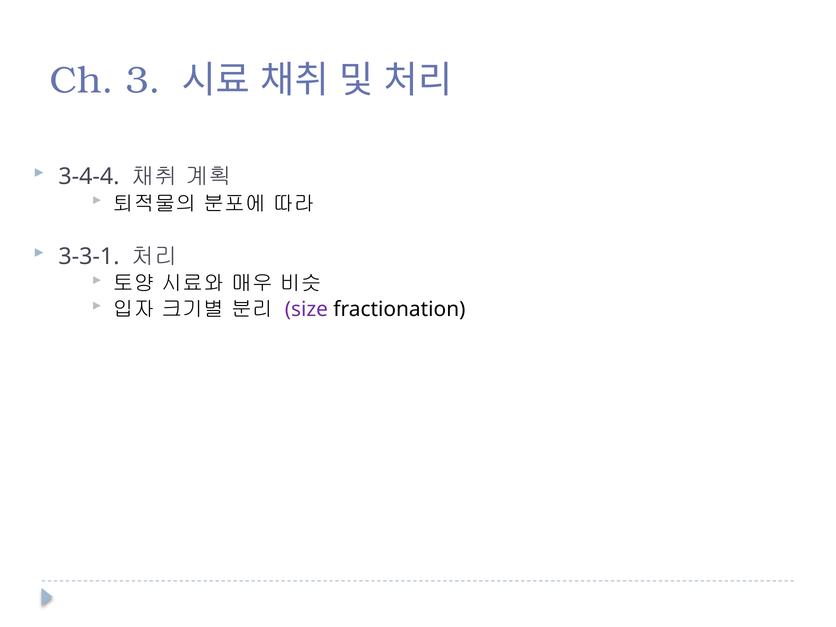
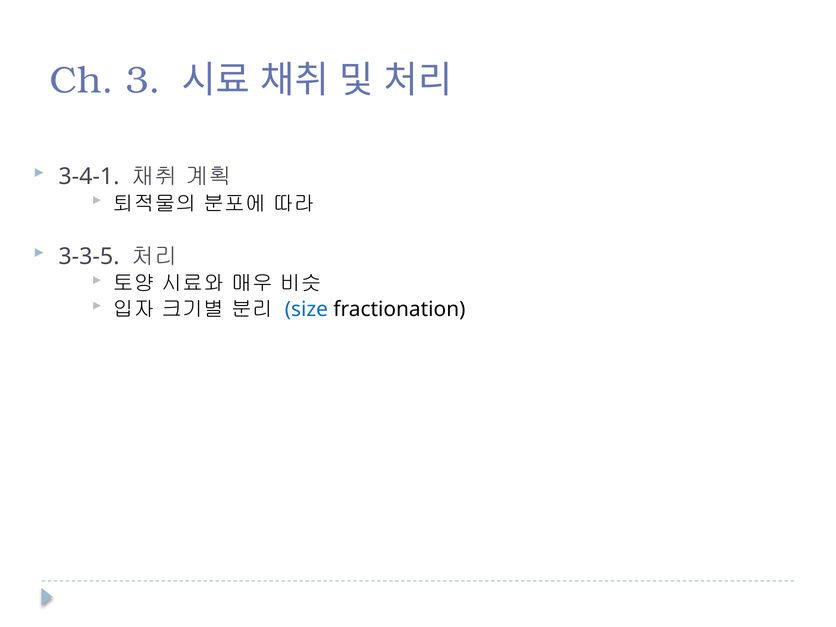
3-4-4: 3-4-4 -> 3-4-1 (89, 177)
3-3-1: 3-3-1 -> 3-3-5 (89, 256)
size colour: purple -> blue (306, 309)
